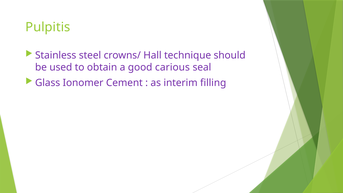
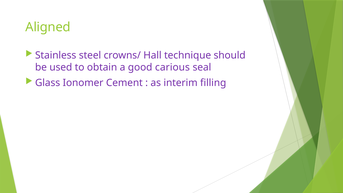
Pulpitis: Pulpitis -> Aligned (48, 27)
